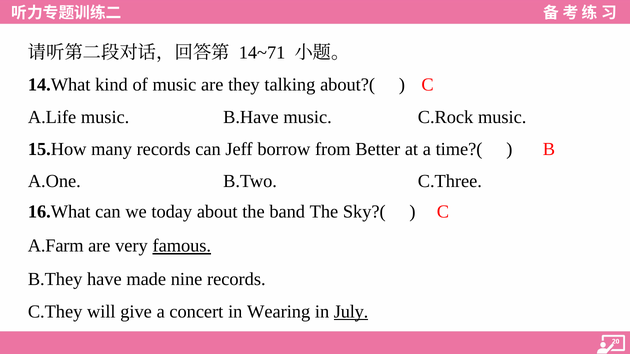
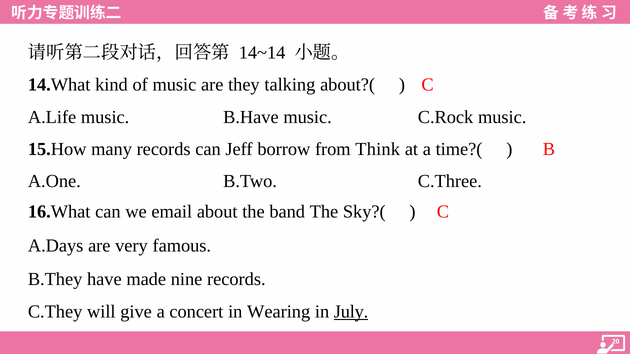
14~71: 14~71 -> 14~14 (262, 53)
Better: Better -> Think (378, 149)
today: today -> email (172, 212)
A.Farm: A.Farm -> A.Days (56, 246)
famous underline: present -> none (182, 246)
